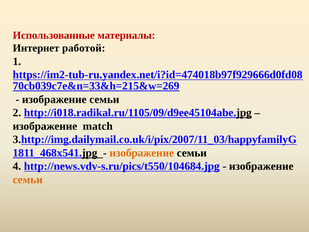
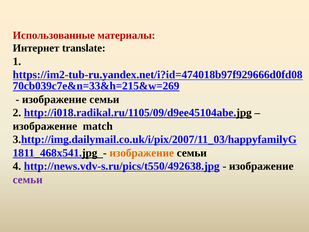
работой: работой -> translate (84, 48)
http://news.vdv-s.ru/pics/t550/104684.jpg: http://news.vdv-s.ru/pics/t550/104684.jpg -> http://news.vdv-s.ru/pics/t550/492638.jpg (122, 166)
семьи colour: orange -> purple (28, 180)
